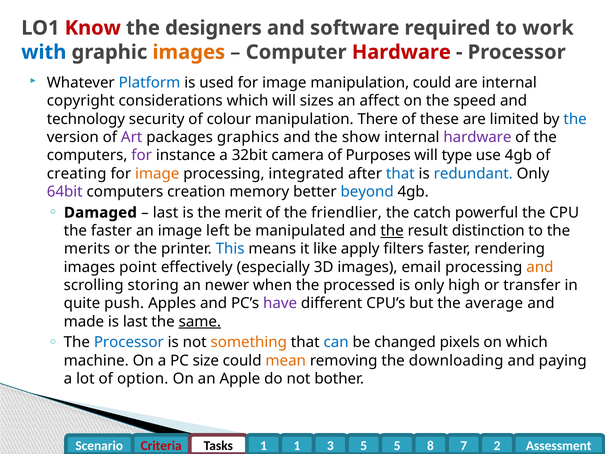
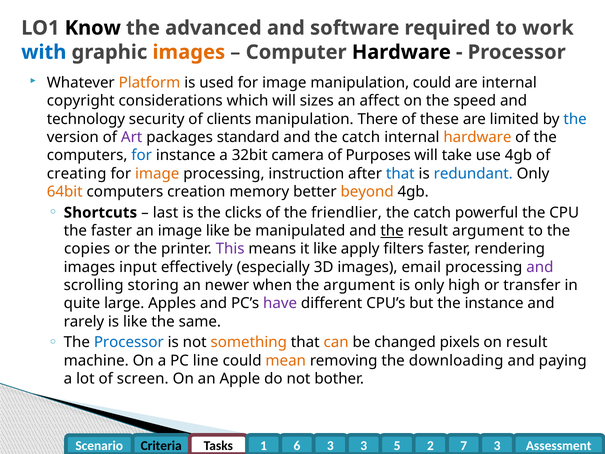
Know colour: red -> black (93, 28)
designers: designers -> advanced (213, 28)
Hardware colour: red -> black (401, 52)
Platform colour: blue -> orange (150, 83)
colour: colour -> clients (229, 119)
graphics: graphics -> standard (248, 137)
and the show: show -> catch (361, 137)
hardware colour: purple -> orange (477, 137)
for colour: purple -> blue (142, 155)
type: type -> take (457, 155)
integrated: integrated -> instruction (306, 174)
64bit colour: purple -> orange (65, 192)
beyond colour: blue -> orange (367, 192)
Damaged: Damaged -> Shortcuts (100, 213)
merit: merit -> clicks (243, 213)
image left: left -> like (218, 231)
result distinction: distinction -> argument (488, 231)
merits: merits -> copies (87, 249)
This colour: blue -> purple (230, 249)
point: point -> input (138, 267)
and colour: orange -> purple (540, 267)
the processed: processed -> argument (359, 285)
push: push -> large (124, 303)
the average: average -> instance (494, 303)
made: made -> rarely (84, 321)
is last: last -> like (135, 321)
same underline: present -> none (200, 321)
can colour: blue -> orange (336, 342)
on which: which -> result (527, 342)
size: size -> line (206, 360)
option: option -> screen (143, 379)
1 1: 1 -> 6 (297, 446)
3 5: 5 -> 3 (364, 446)
8: 8 -> 2 (430, 446)
7 2: 2 -> 3 (497, 446)
Criteria colour: red -> black (161, 446)
